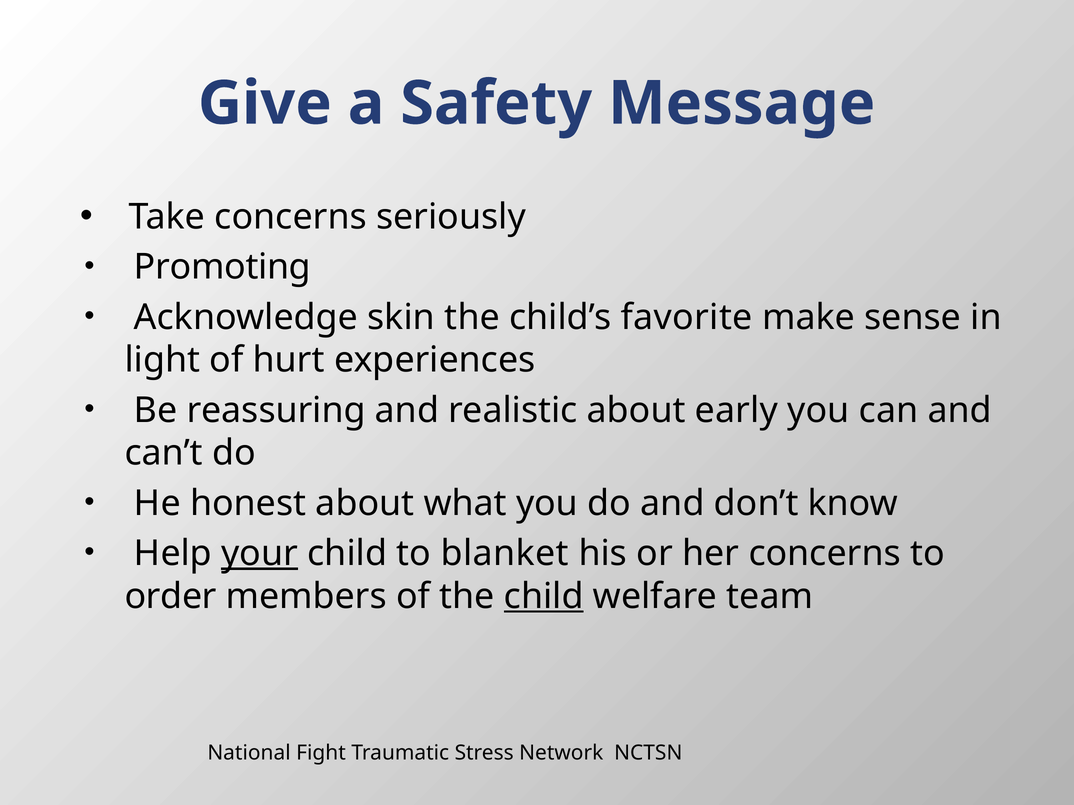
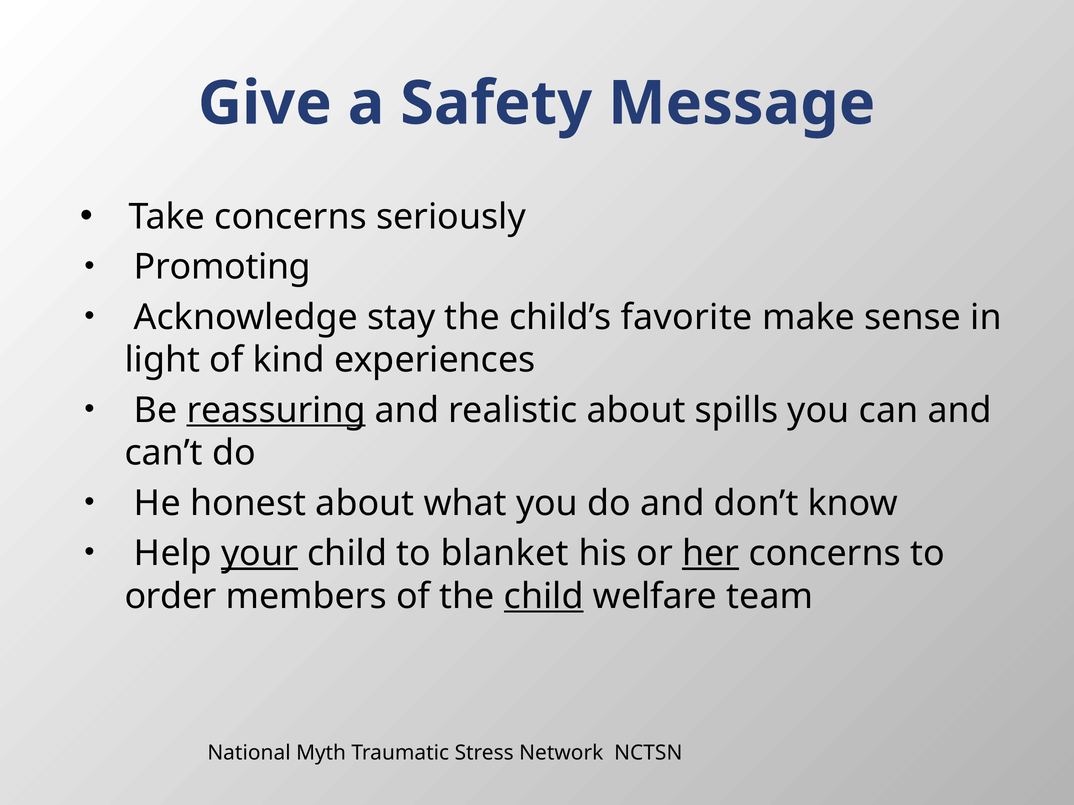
skin: skin -> stay (401, 317)
hurt: hurt -> kind (289, 360)
reassuring underline: none -> present (276, 411)
early: early -> spills (737, 411)
her underline: none -> present (711, 554)
Fight: Fight -> Myth (321, 753)
